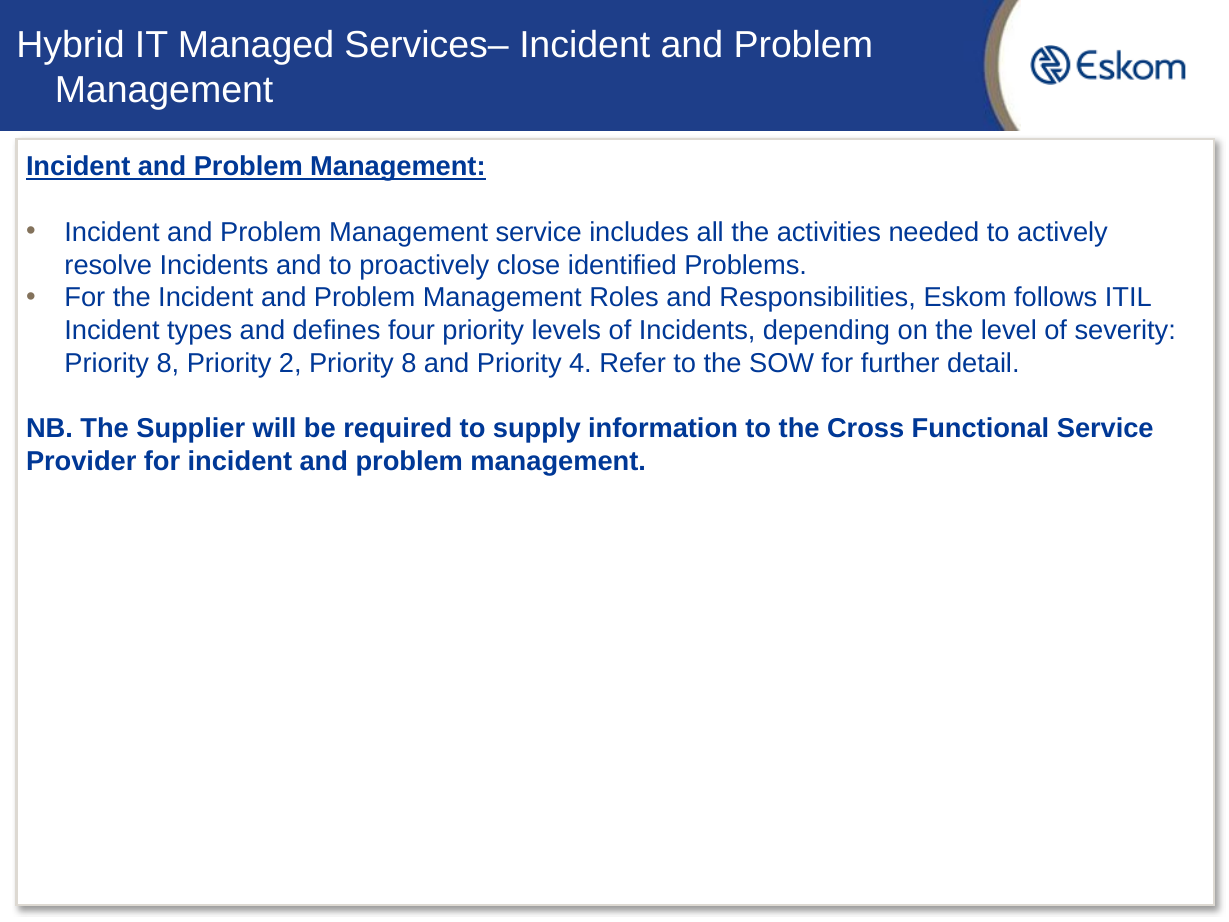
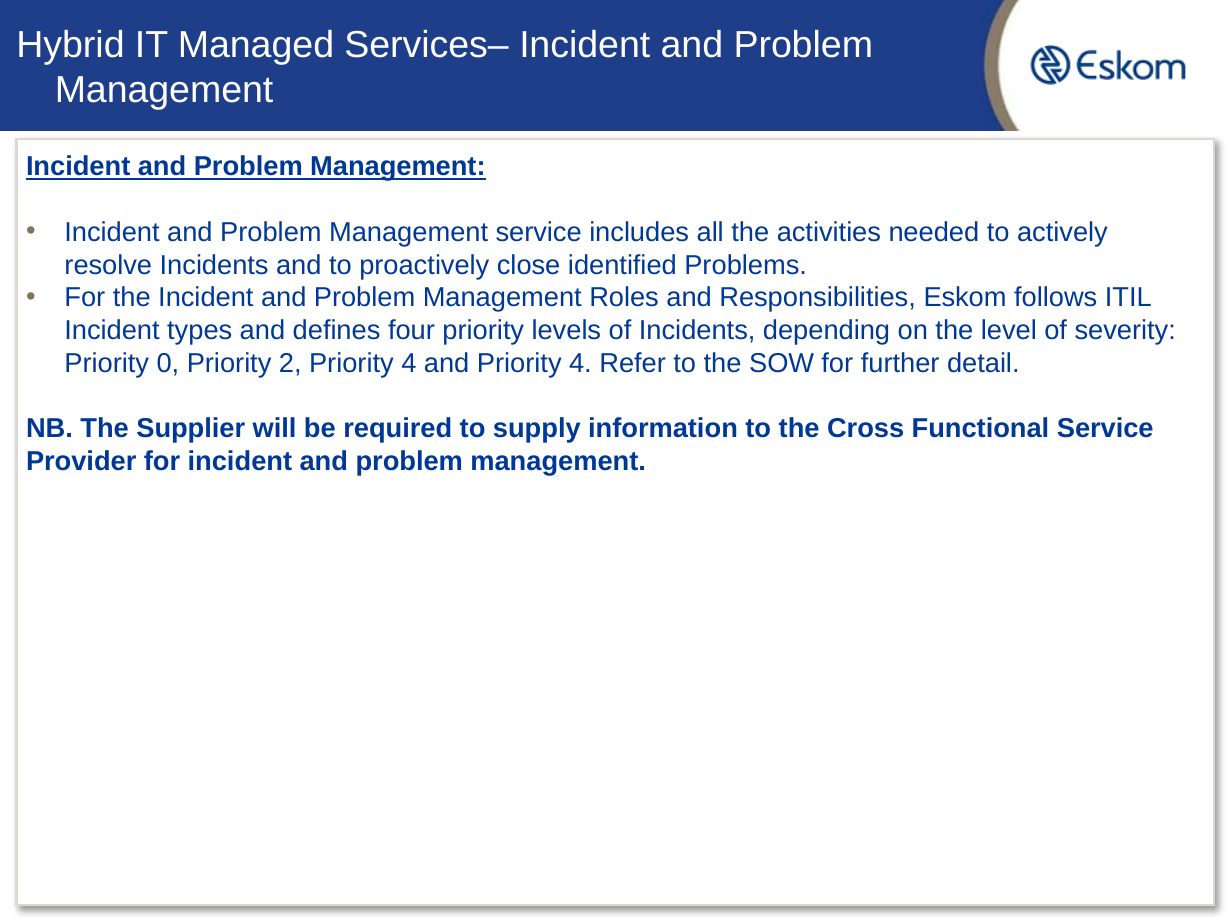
8: 8 -> 0 (168, 363)
2 Priority 8: 8 -> 4 (409, 363)
